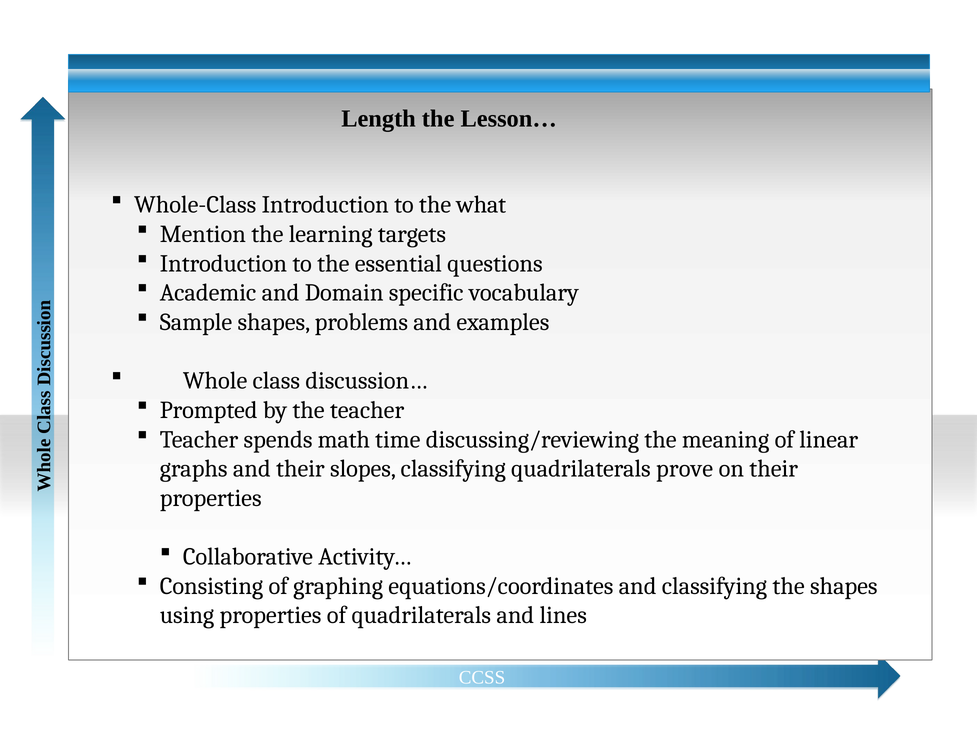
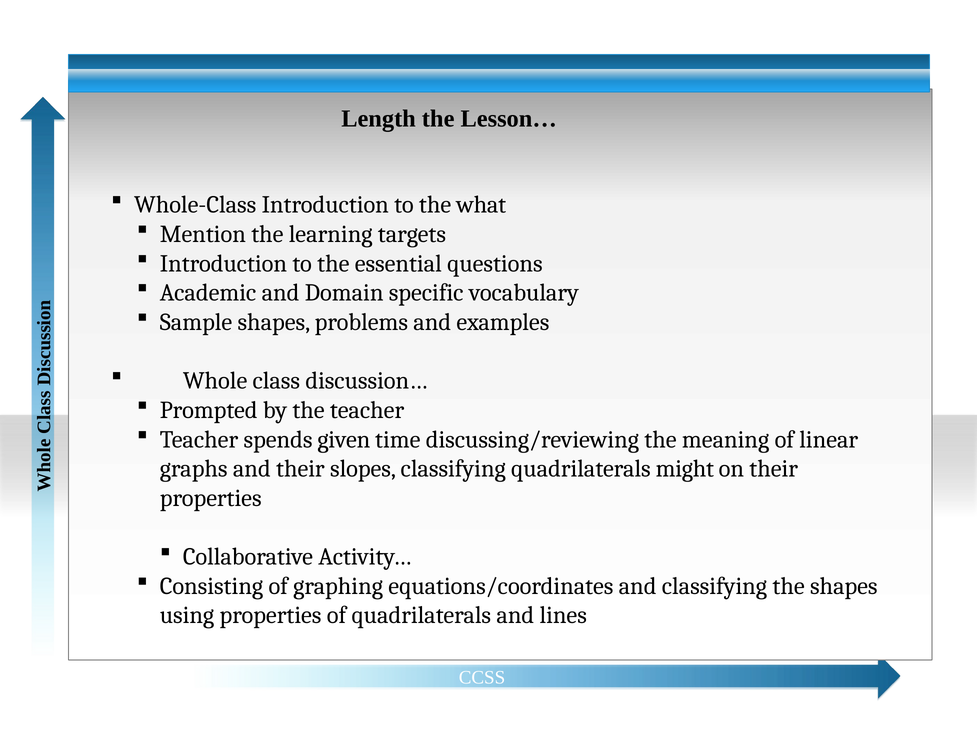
math: math -> given (344, 439)
prove: prove -> might (685, 469)
